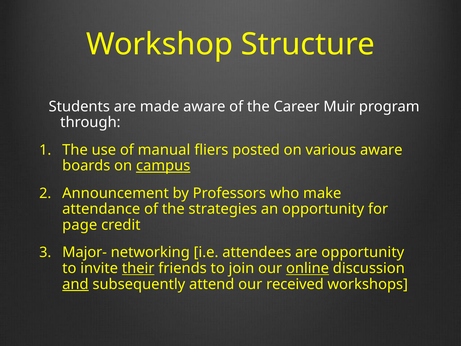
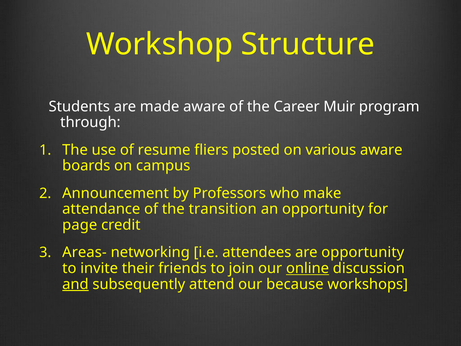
manual: manual -> resume (164, 150)
campus underline: present -> none (163, 166)
strategies: strategies -> transition (223, 209)
Major-: Major- -> Areas- (84, 252)
their underline: present -> none (138, 268)
received: received -> because (295, 284)
